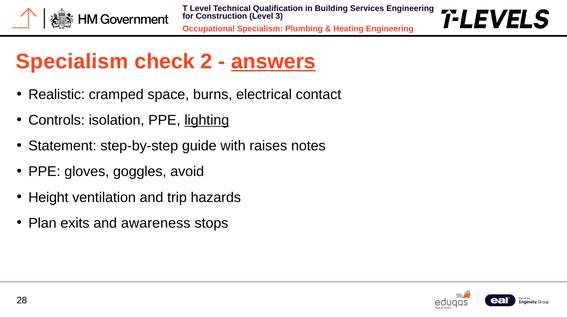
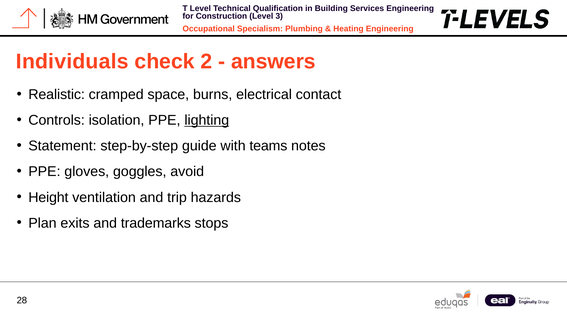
Specialism: Specialism -> Individuals (72, 61)
answers underline: present -> none (273, 61)
raises: raises -> teams (268, 146)
awareness: awareness -> trademarks (156, 223)
